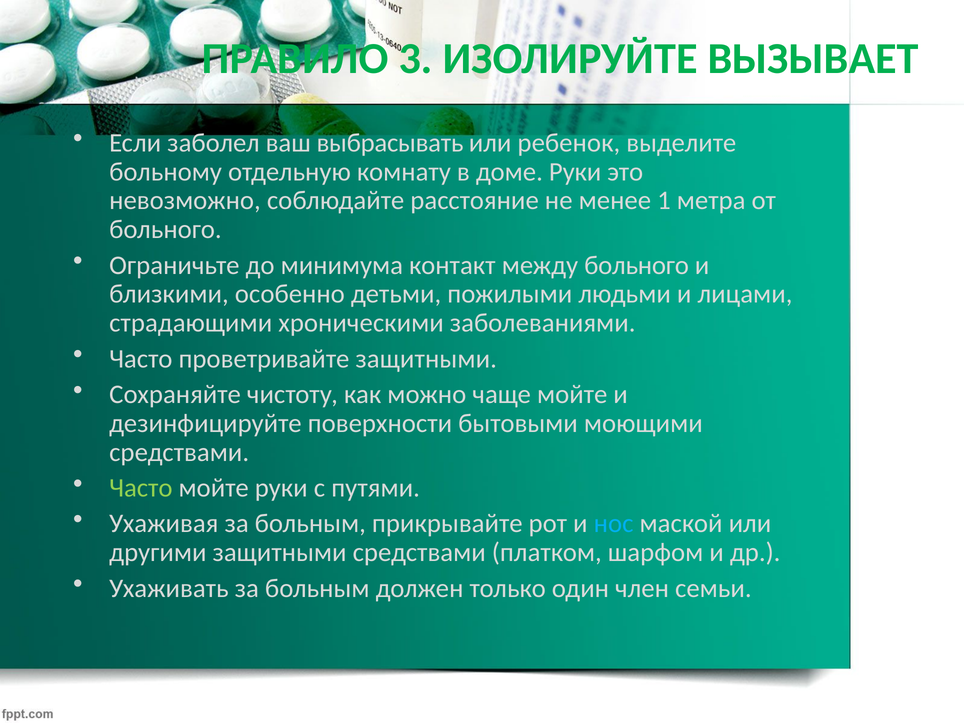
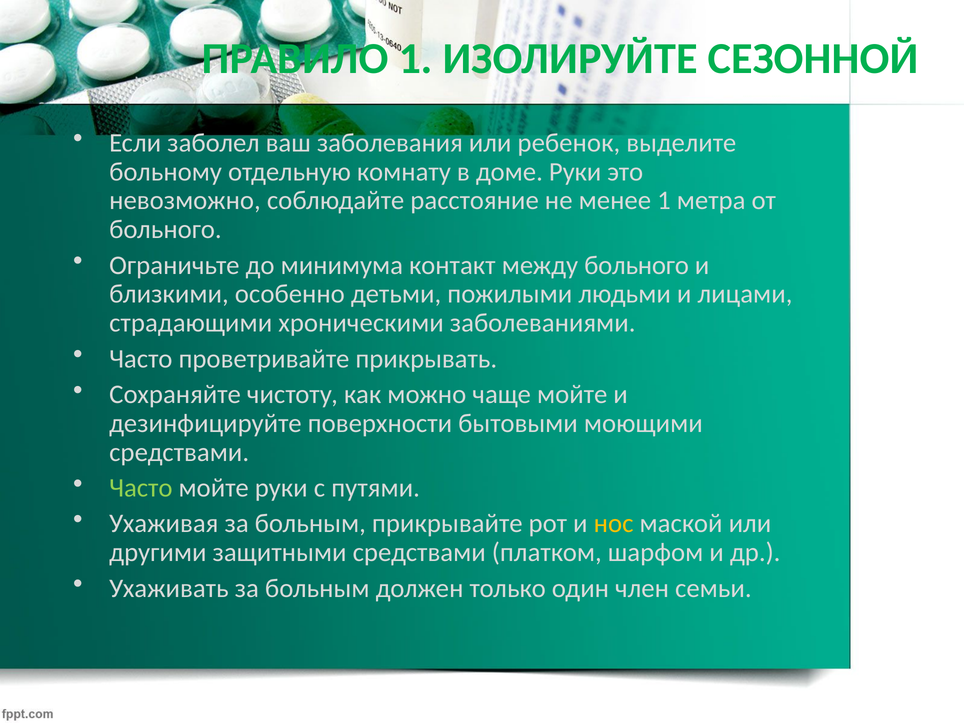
ПРАВИЛО 3: 3 -> 1 (416, 59)
ВЫЗЫВАЕТ: ВЫЗЫВАЕТ -> СЕЗОННОЙ (813, 59)
выбрасывать: выбрасывать -> заболевания (390, 143)
проветривайте защитными: защитными -> прикрывать (426, 359)
нос colour: light blue -> yellow (614, 524)
